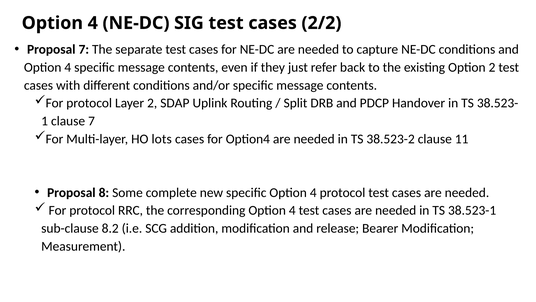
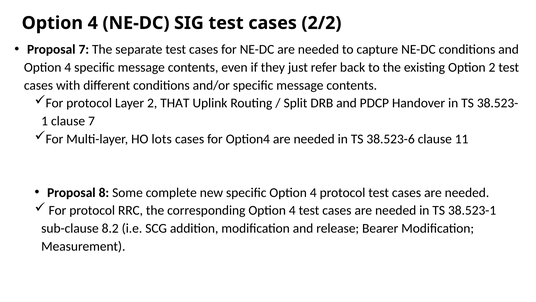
SDAP: SDAP -> THAT (175, 103)
38.523-2: 38.523-2 -> 38.523-6 (391, 139)
